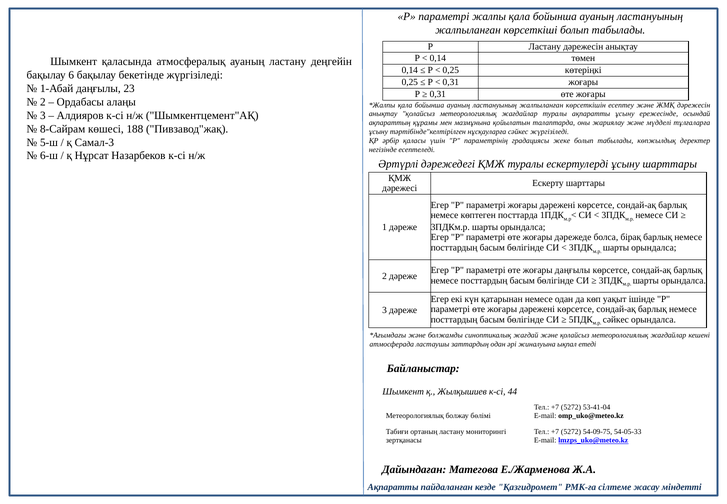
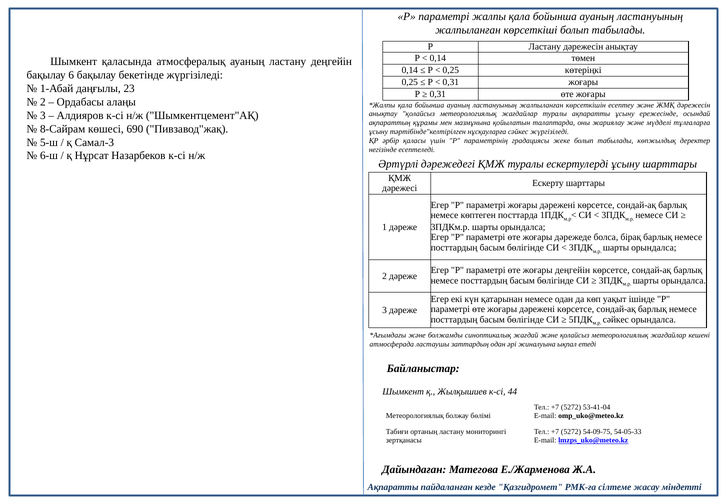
188: 188 -> 690 (135, 129)
жоғары даңғылы: даңғылы -> деңгейін (573, 270)
